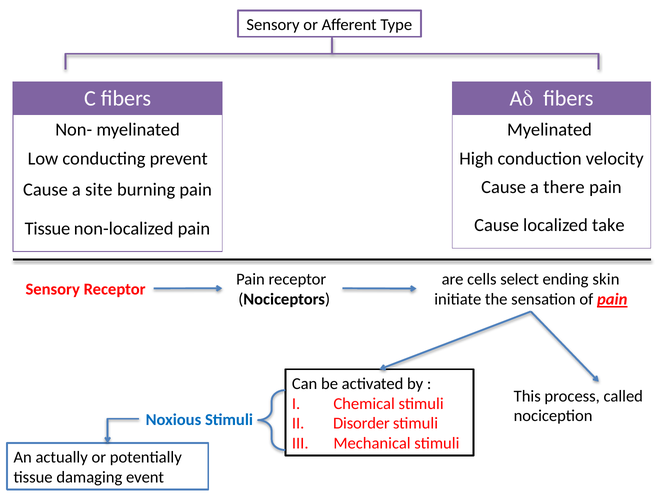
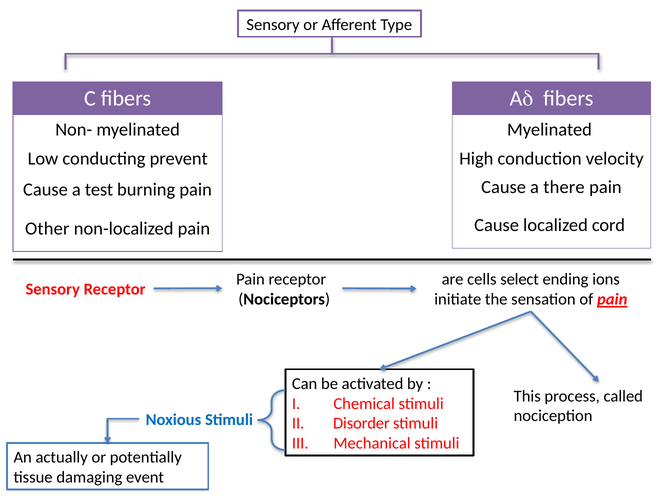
site: site -> test (99, 190)
take: take -> cord (608, 225)
Tissue: Tissue -> Other (47, 229)
skin: skin -> ions (606, 279)
